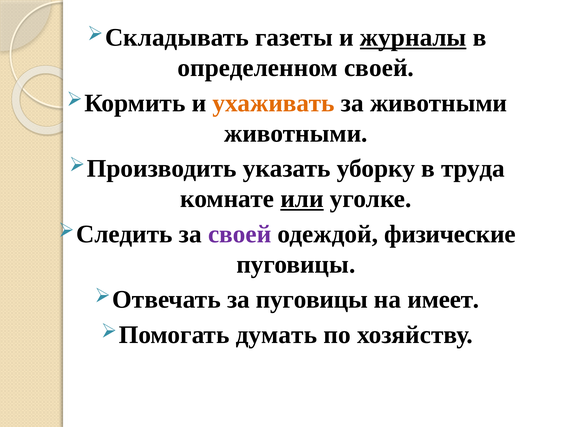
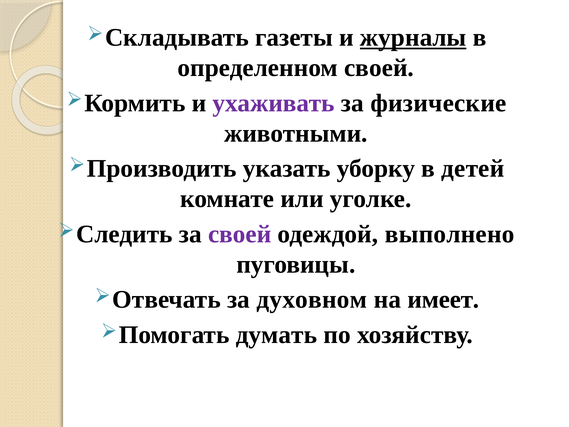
ухаживать colour: orange -> purple (274, 103)
за животными: животными -> физические (438, 103)
труда: труда -> детей (473, 168)
или underline: present -> none (302, 199)
физические: физические -> выполнено (450, 234)
за пуговицы: пуговицы -> духовном (312, 299)
